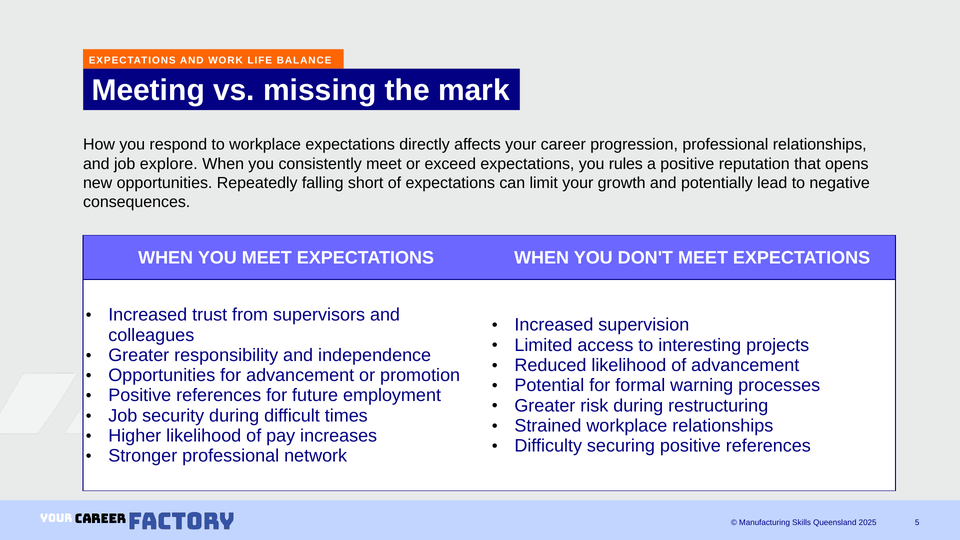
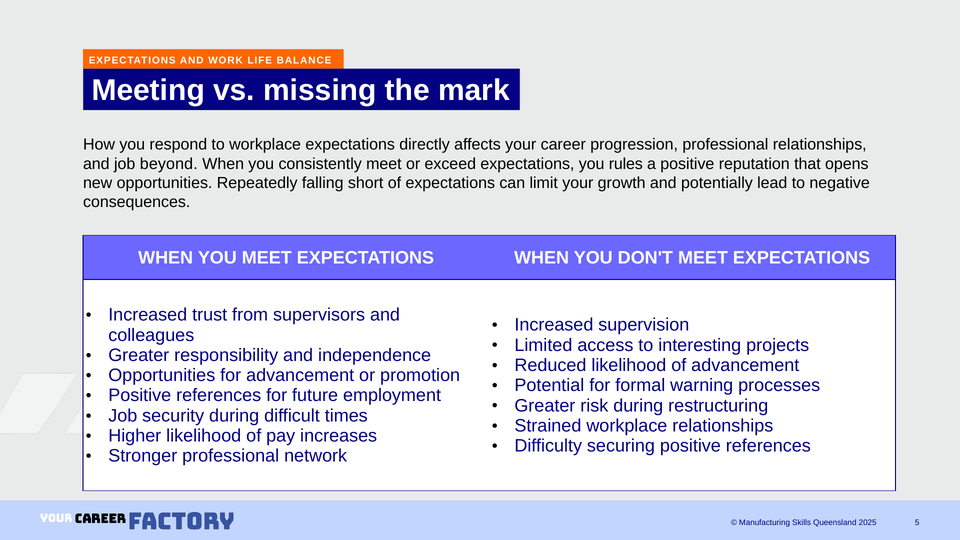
explore: explore -> beyond (169, 164)
